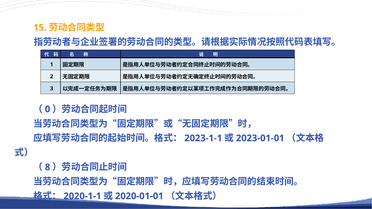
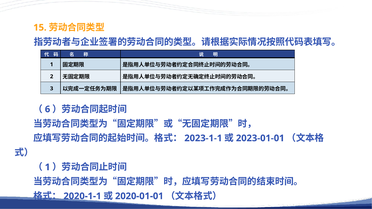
0: 0 -> 6 (48, 109)
8: 8 -> 1 (48, 167)
